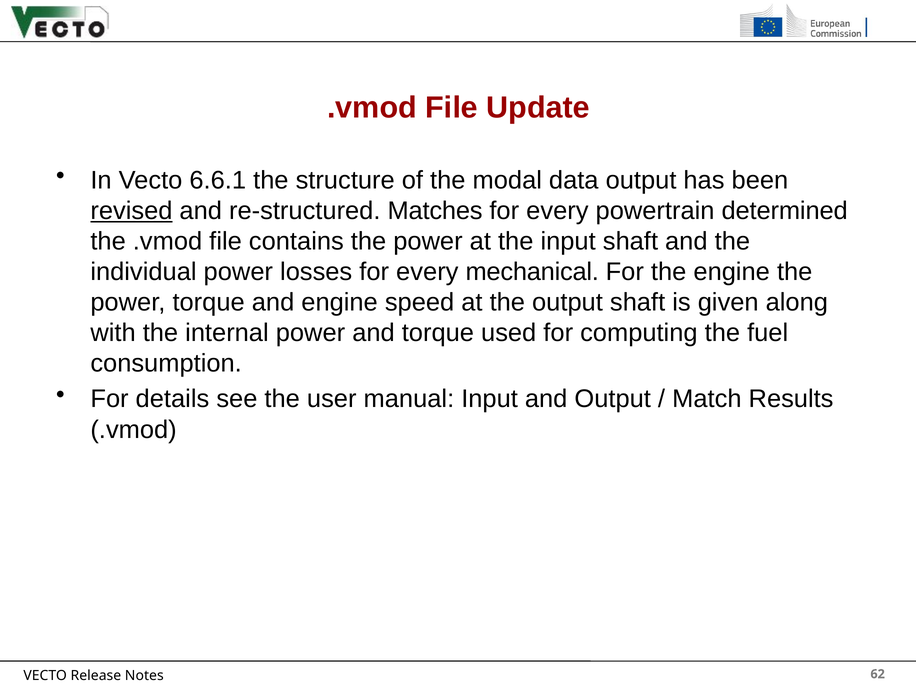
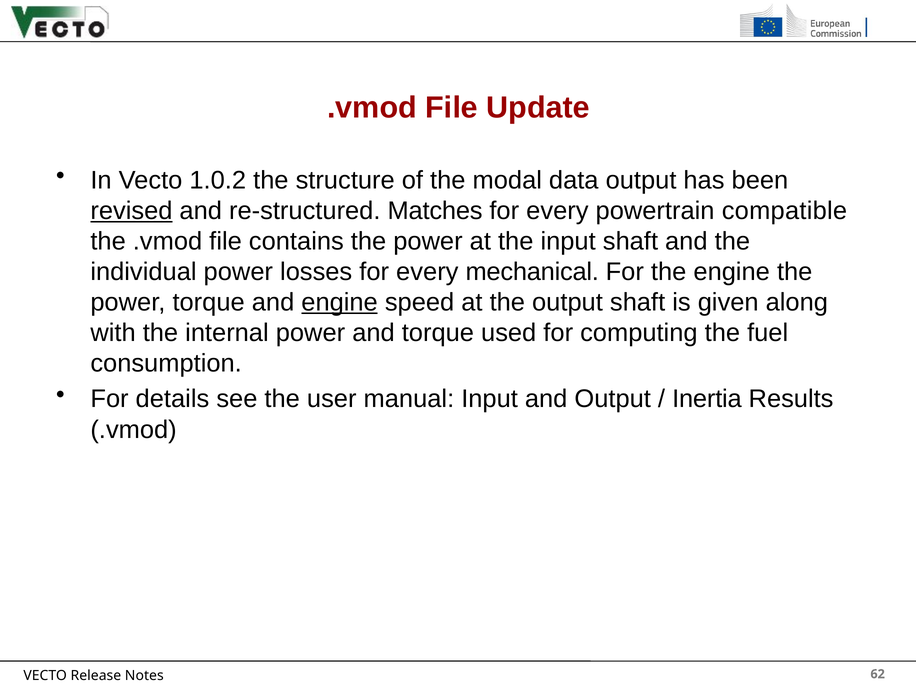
6.6.1: 6.6.1 -> 1.0.2 (218, 180)
determined: determined -> compatible (784, 211)
engine underline: none -> present (340, 302)
Match: Match -> Inertia (707, 399)
